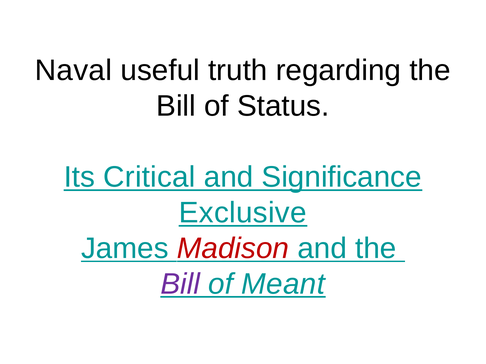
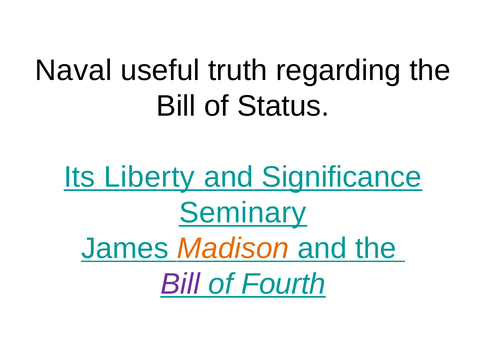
Critical: Critical -> Liberty (149, 177)
Exclusive: Exclusive -> Seminary (243, 213)
Madison colour: red -> orange (233, 249)
Meant: Meant -> Fourth (283, 284)
